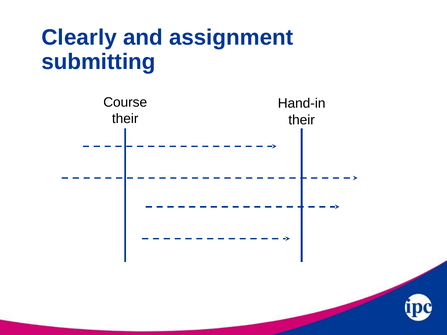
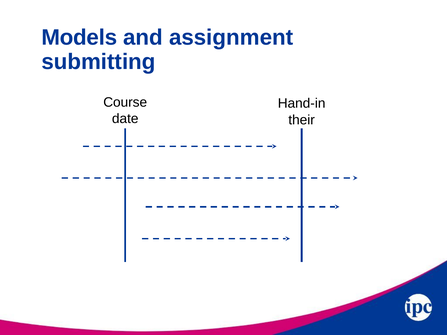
Clearly: Clearly -> Models (79, 38)
their: their -> date (125, 119)
